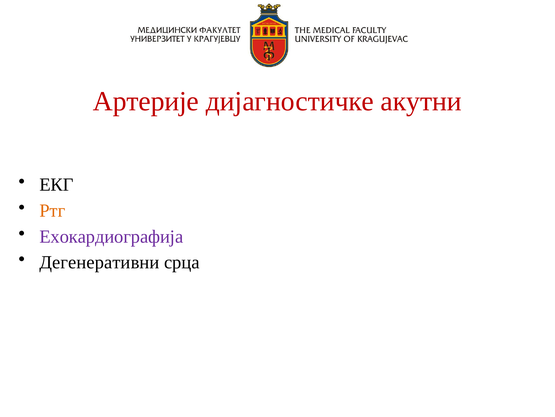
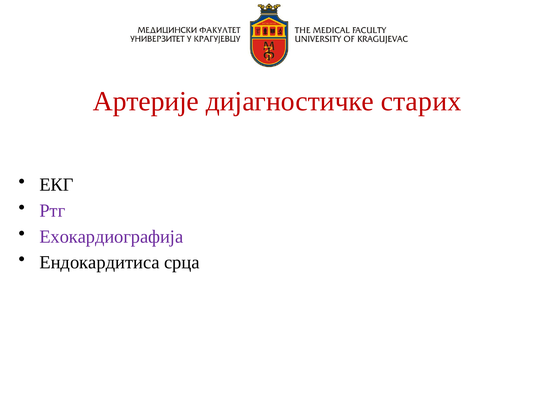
акутни: акутни -> старих (421, 101)
Ртг colour: orange -> purple (52, 210)
Дегенеративни: Дегенеративни -> Ендокардитиса (99, 262)
